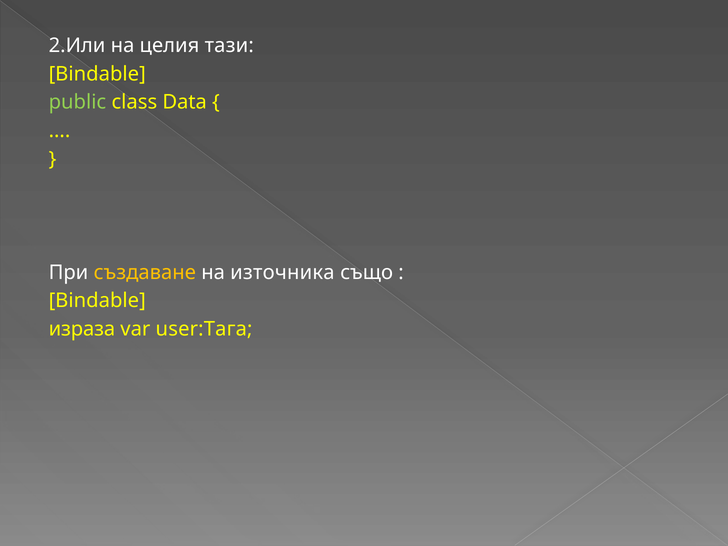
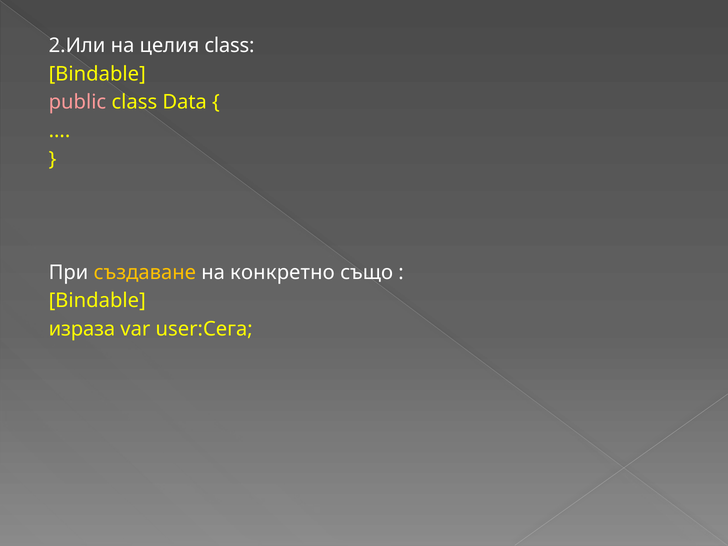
целия тази: тази -> class (229, 46)
public colour: light green -> pink (77, 102)
източника: източника -> конкретно (282, 272)
user:Тага: user:Тага -> user:Сега (204, 329)
